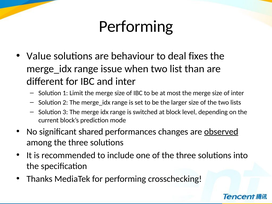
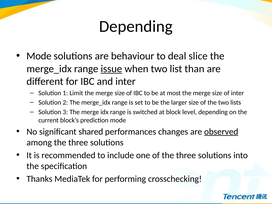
Performing: Performing -> Depending (136, 26)
Value: Value -> Mode (39, 56)
fixes: fixes -> slice (198, 56)
issue underline: none -> present (111, 69)
